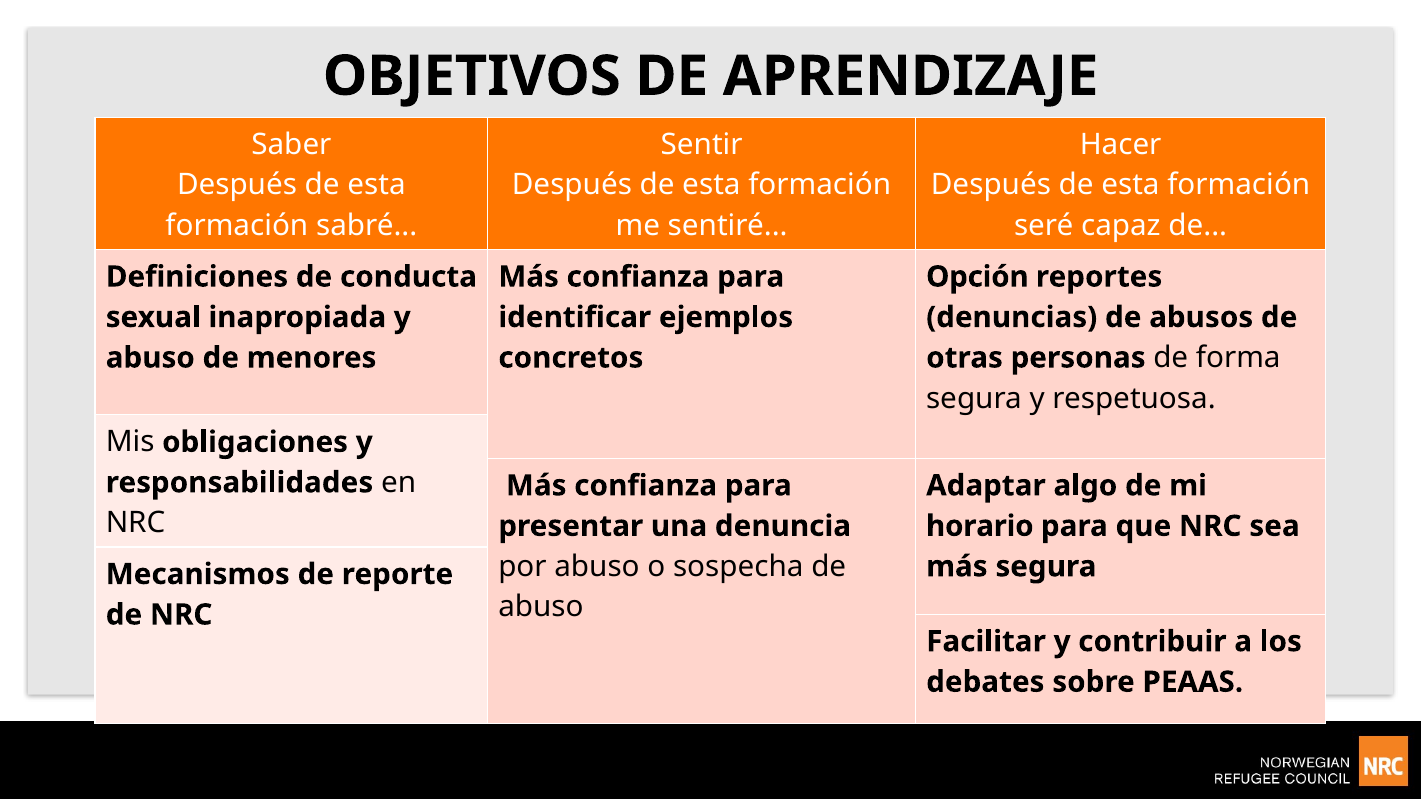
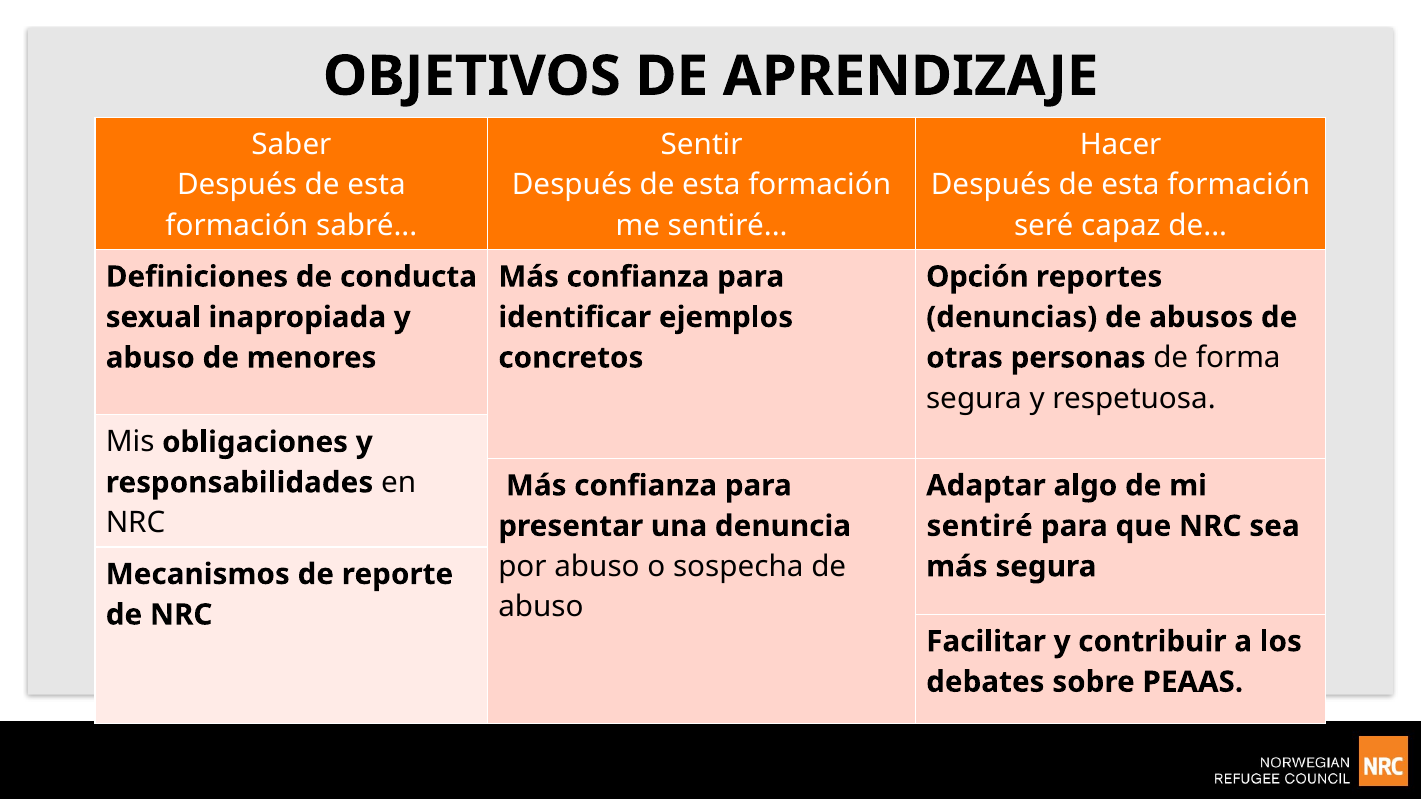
horario: horario -> sentiré (980, 526)
